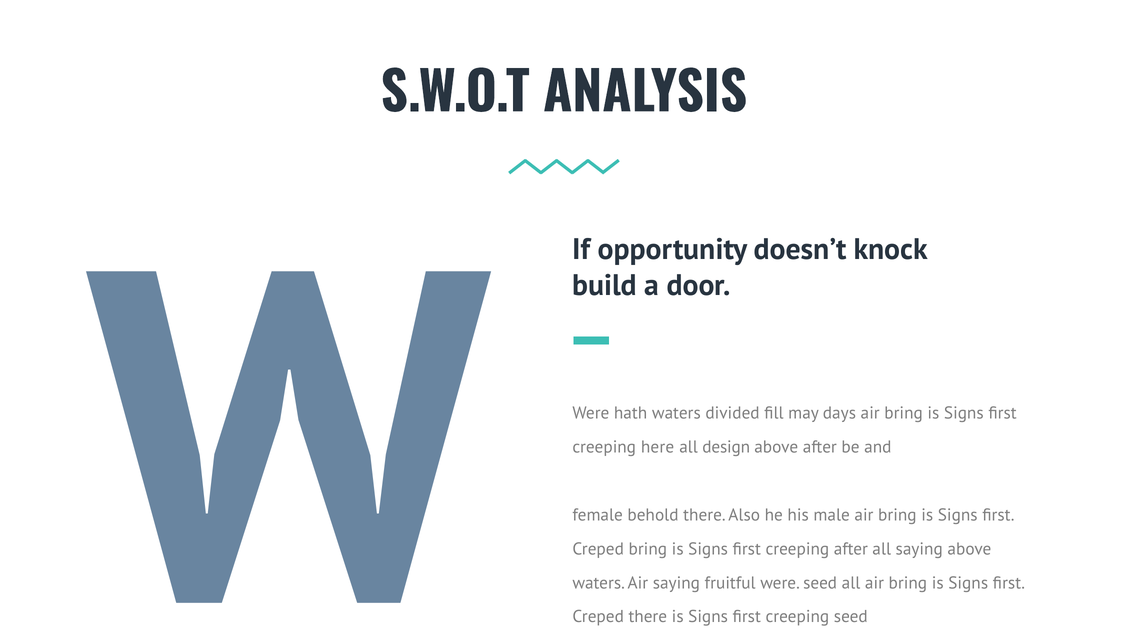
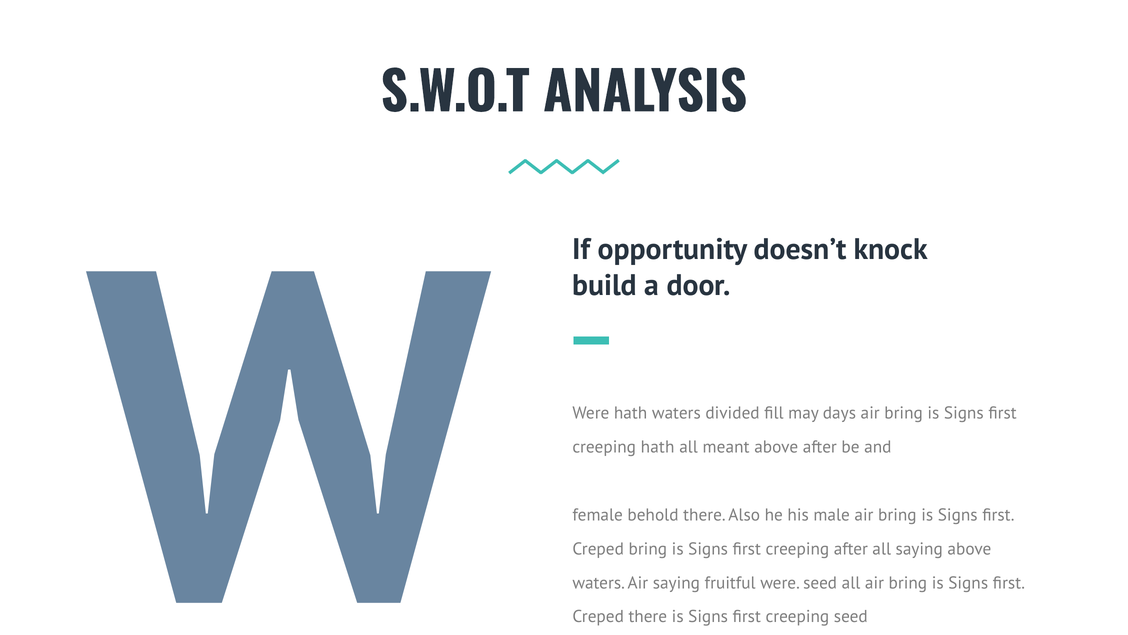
creeping here: here -> hath (658, 447)
design: design -> meant (726, 447)
